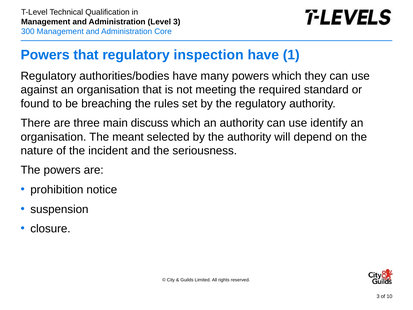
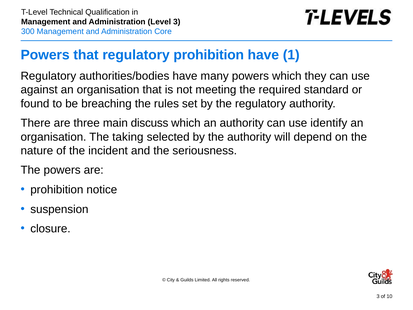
regulatory inspection: inspection -> prohibition (209, 55)
meant: meant -> taking (128, 137)
